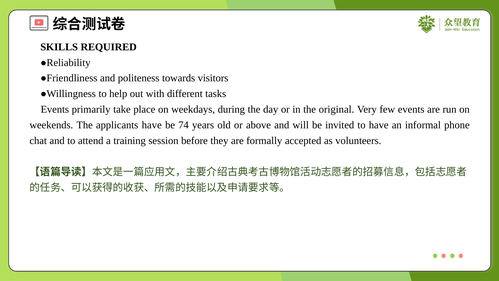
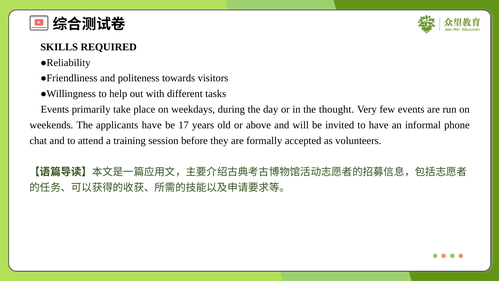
original: original -> thought (336, 109)
74: 74 -> 17 (184, 125)
